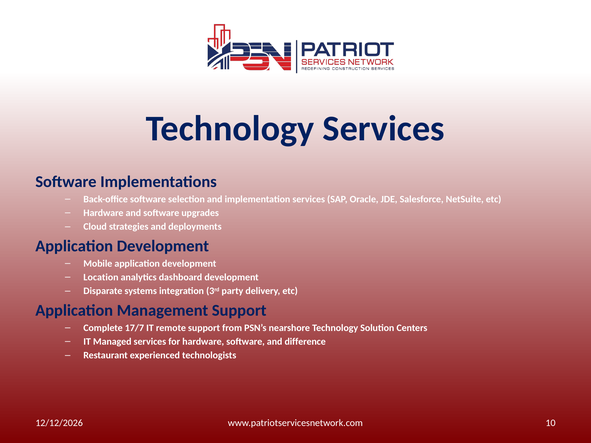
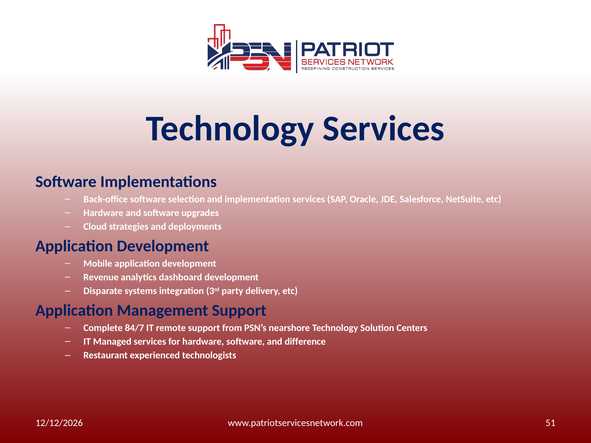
Location: Location -> Revenue (101, 277)
17/7: 17/7 -> 84/7 (134, 328)
10: 10 -> 51 (551, 423)
